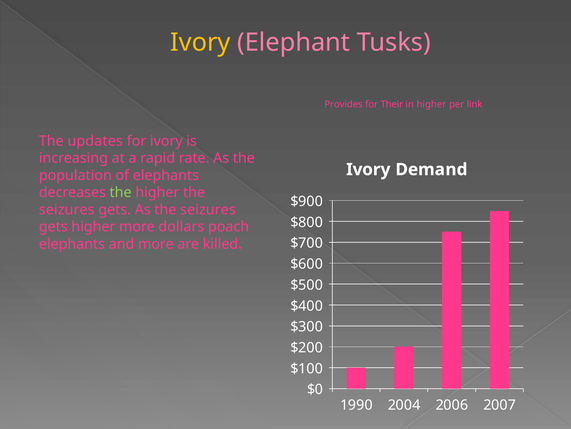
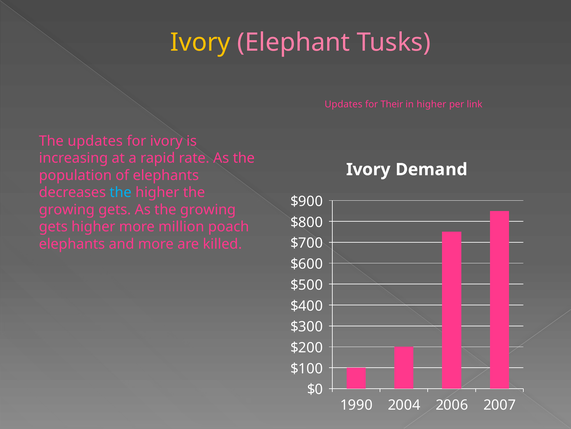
Provides: Provides -> Updates (343, 104)
the colour: light green -> light blue (121, 192)
seizures: seizures -> growing (67, 209)
As the seizures: seizures -> growing (208, 209)
dollars: dollars -> million (181, 226)
